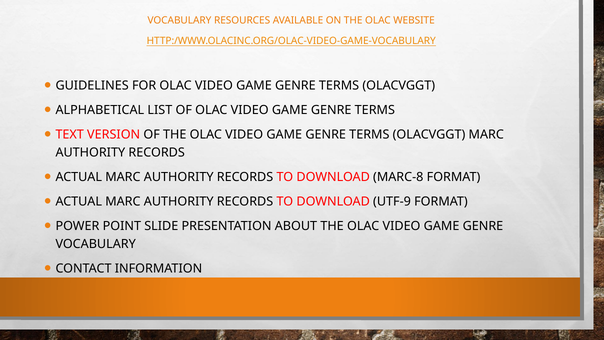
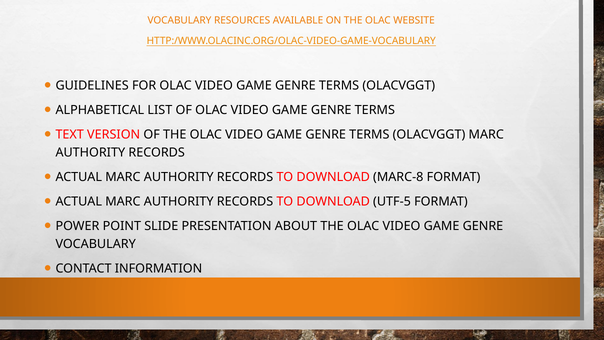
UTF-9: UTF-9 -> UTF-5 (392, 201)
